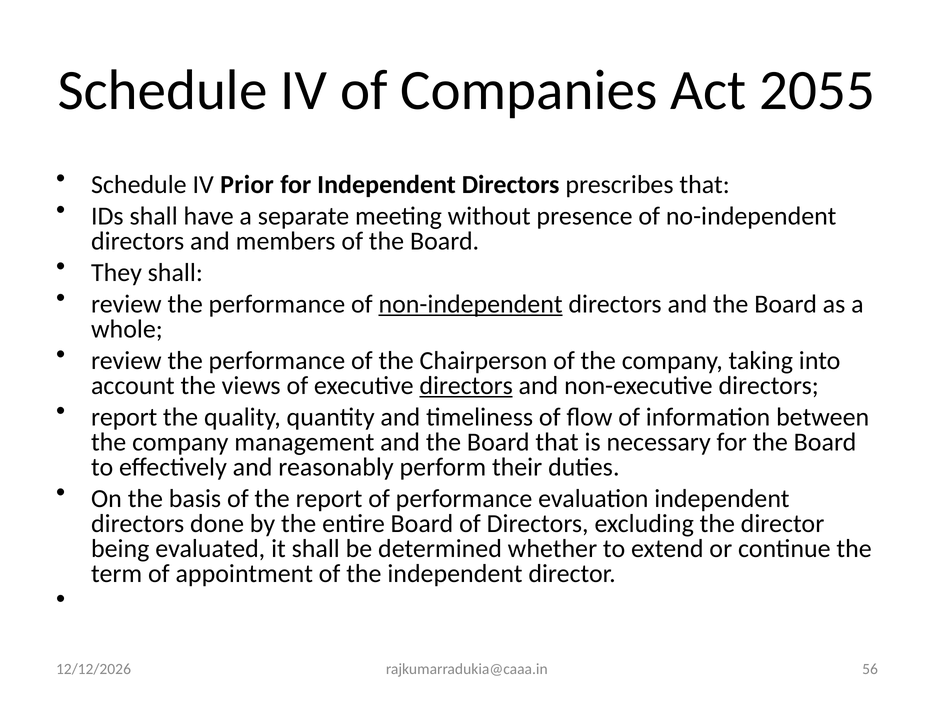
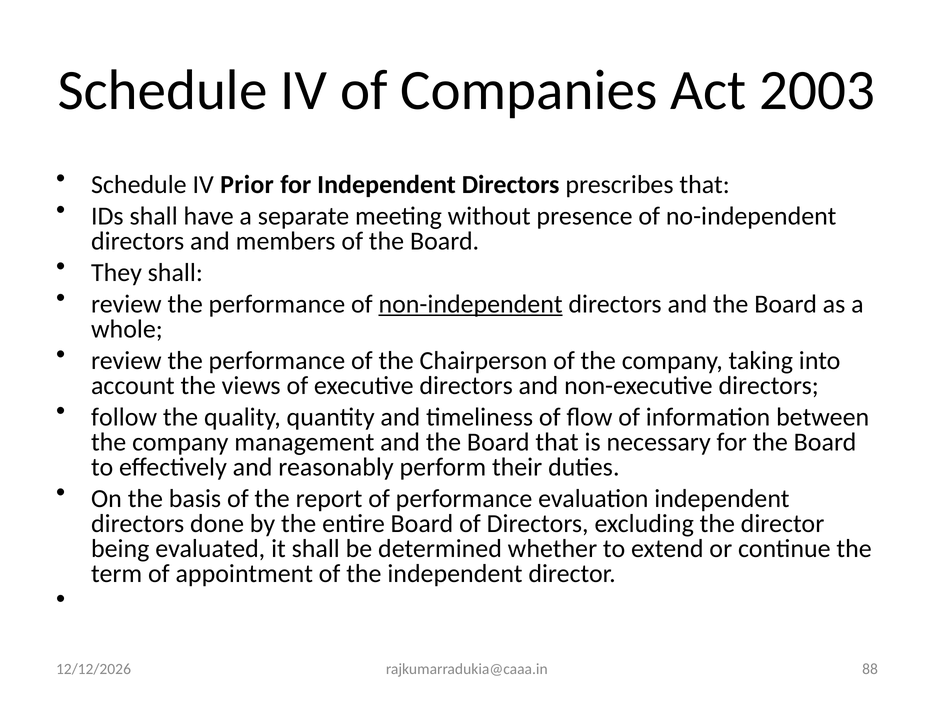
2055: 2055 -> 2003 (817, 90)
directors underline: present -> none (466, 385)
report: report -> follow (124, 417)
56: 56 -> 88 (870, 669)
